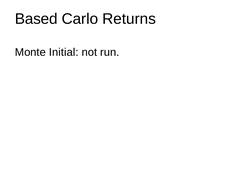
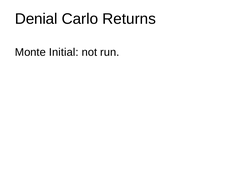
Based: Based -> Denial (36, 19)
